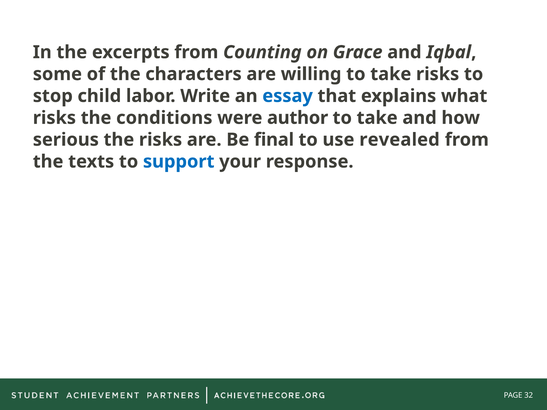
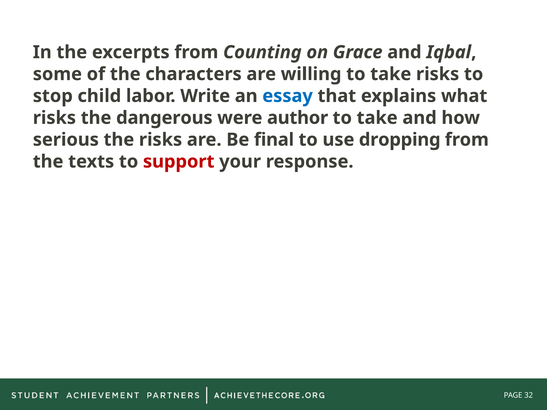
conditions: conditions -> dangerous (164, 118)
revealed: revealed -> dropping (400, 140)
support colour: blue -> red (179, 162)
